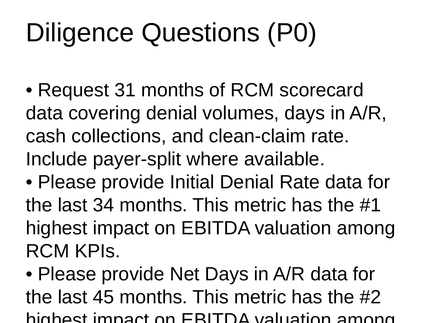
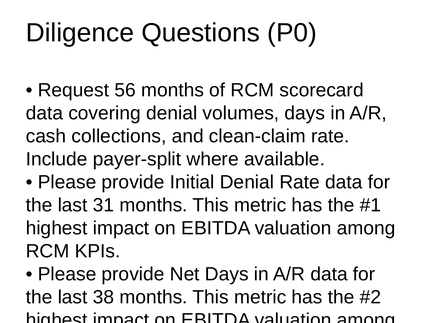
31: 31 -> 56 (125, 90)
34: 34 -> 31 (104, 205)
45: 45 -> 38 (104, 297)
